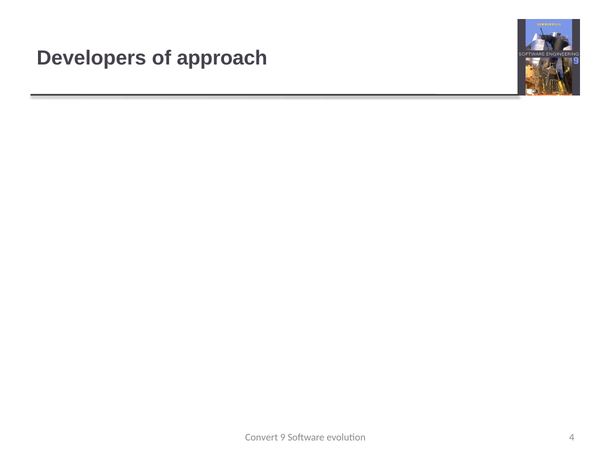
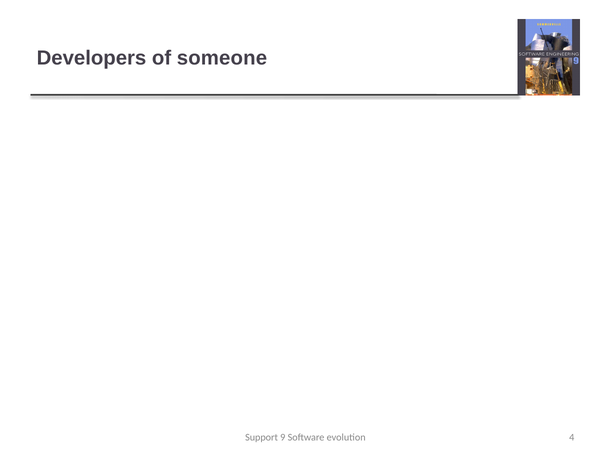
approach: approach -> someone (222, 58)
Convert: Convert -> Support (262, 438)
